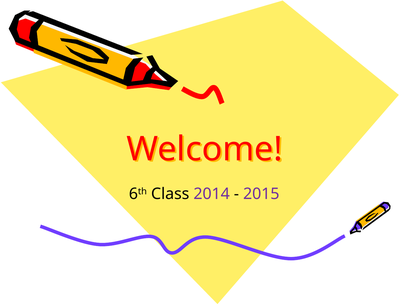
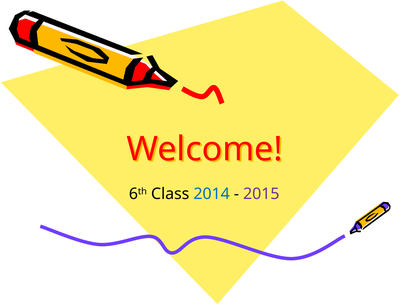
2014 colour: purple -> blue (212, 194)
